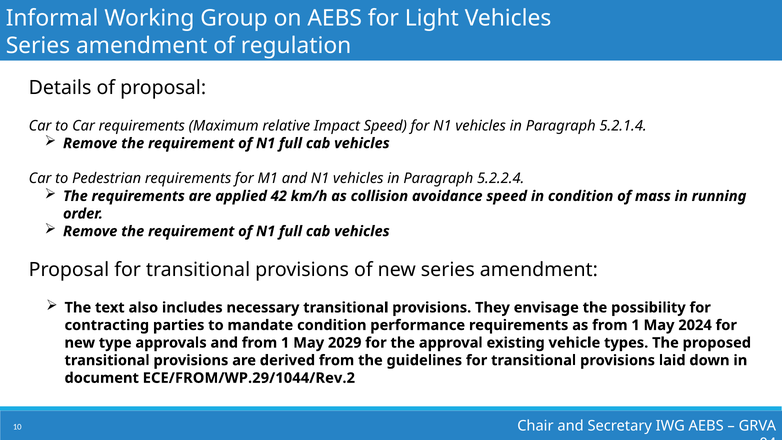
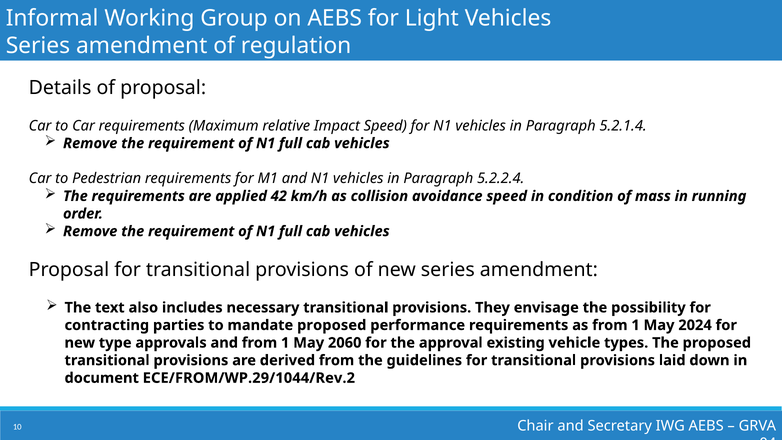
mandate condition: condition -> proposed (332, 325)
2029: 2029 -> 2060 (345, 343)
